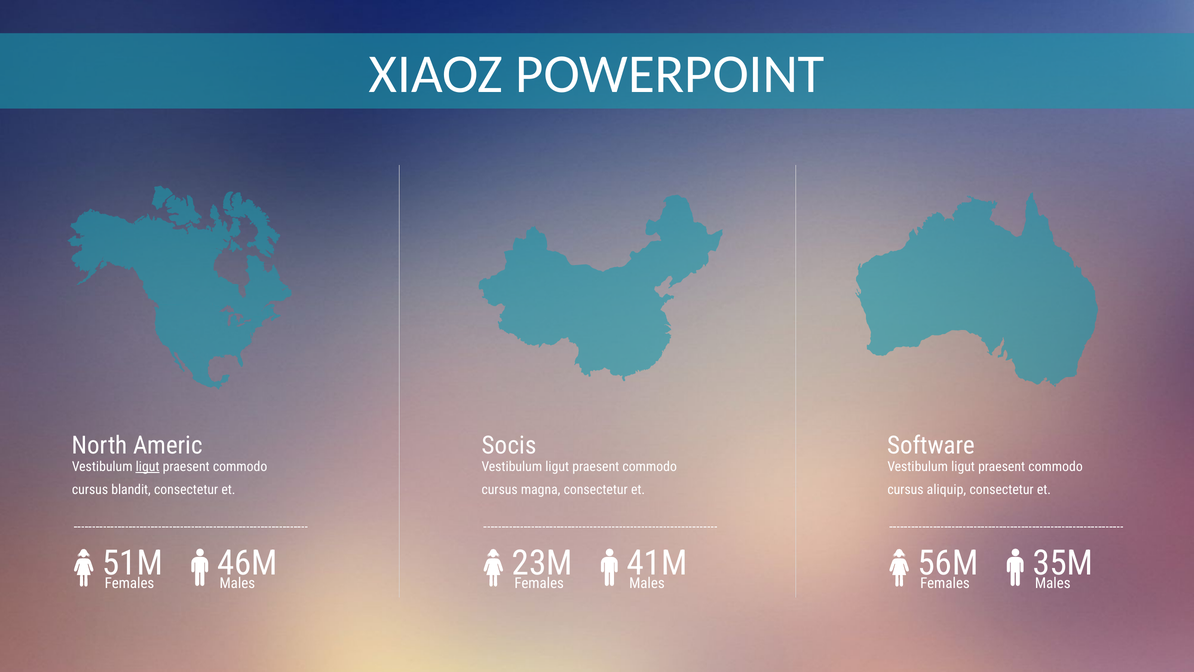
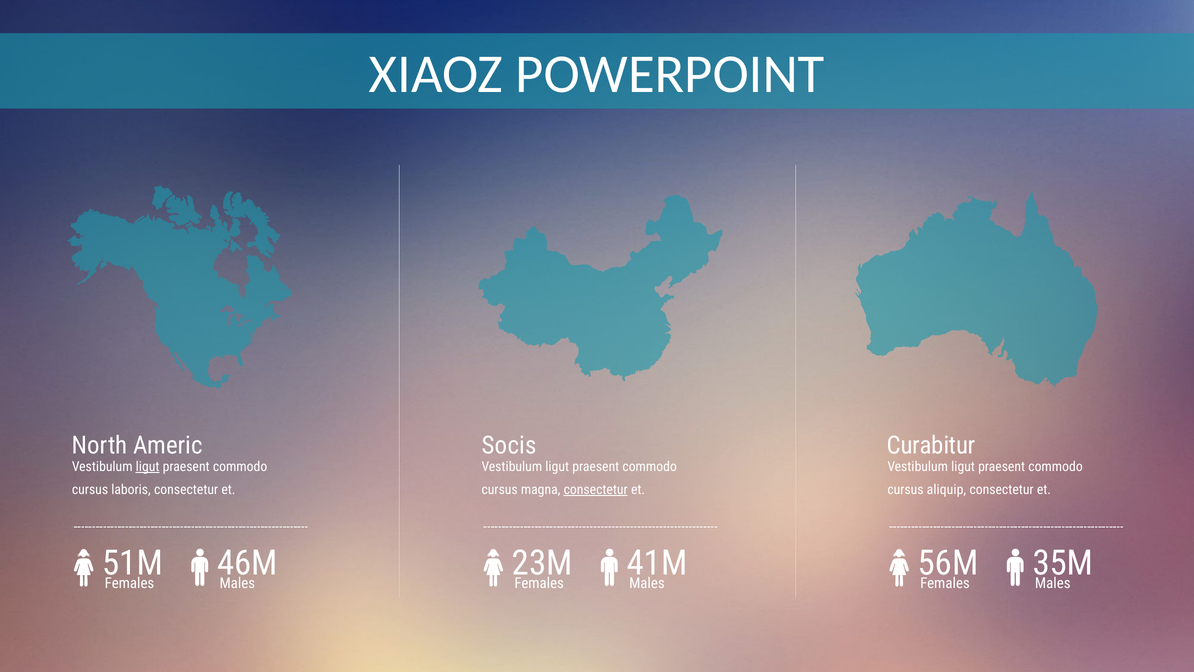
Software: Software -> Curabitur (931, 445)
blandit: blandit -> laboris (131, 489)
consectetur underline: none -> present (596, 489)
